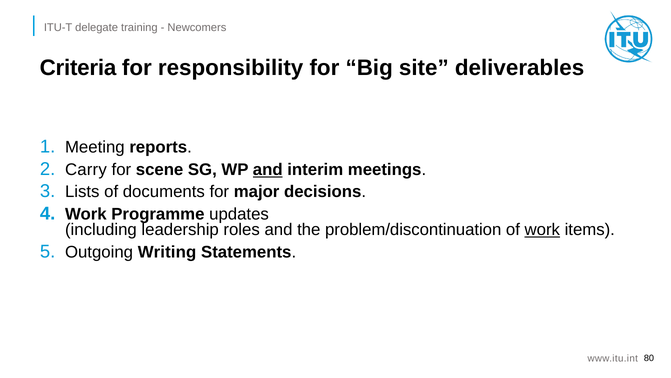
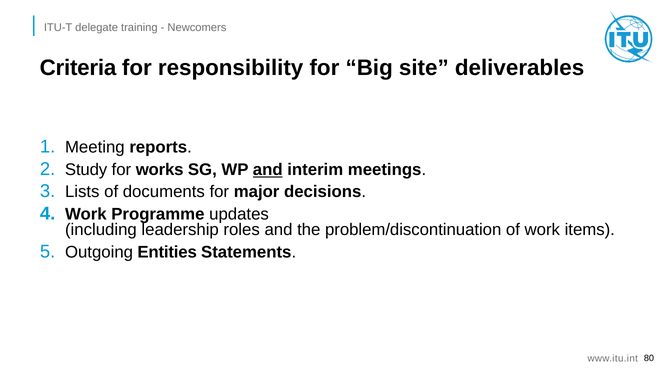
Carry: Carry -> Study (86, 169)
scene: scene -> works (160, 169)
work underline: present -> none (542, 229)
Writing: Writing -> Entities (167, 252)
